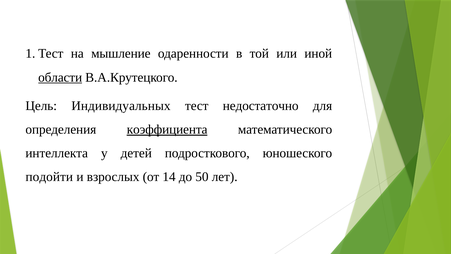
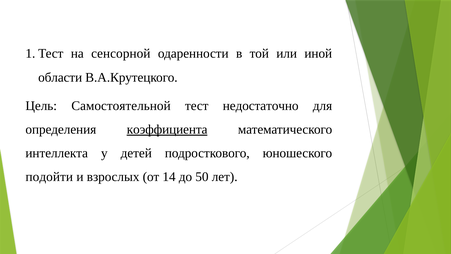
мышление: мышление -> сенсорной (121, 54)
области underline: present -> none (60, 77)
Индивидуальных: Индивидуальных -> Самостоятельной (121, 106)
